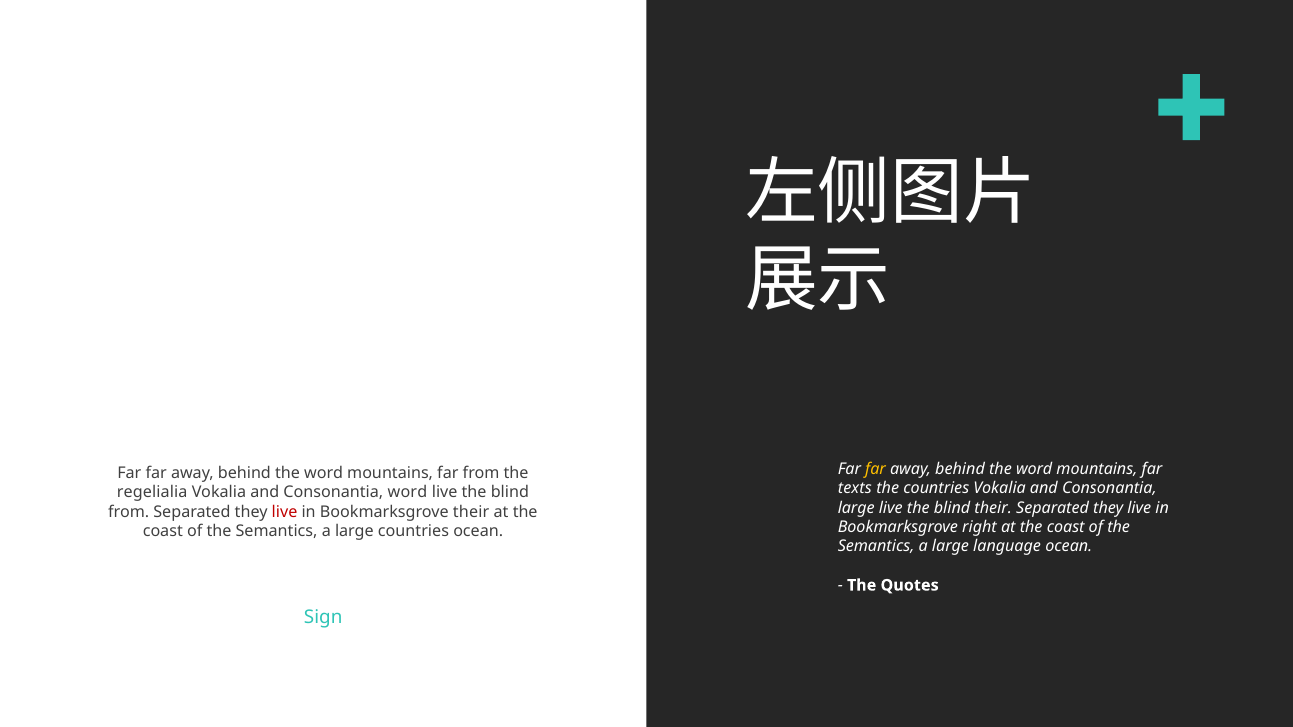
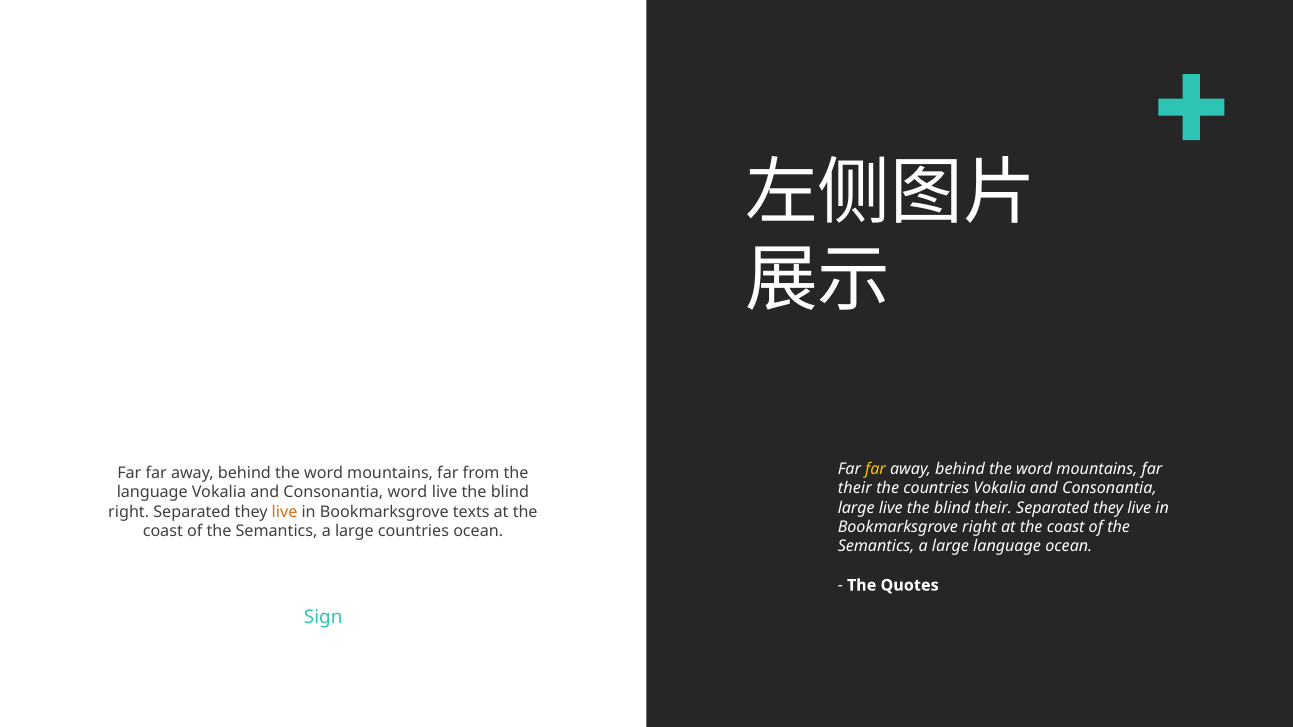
texts: texts -> their (855, 489)
regelialia: regelialia -> language (152, 493)
from: from -> right (129, 512)
live colour: red -> orange (285, 512)
Bookmarksgrove their: their -> texts (471, 512)
